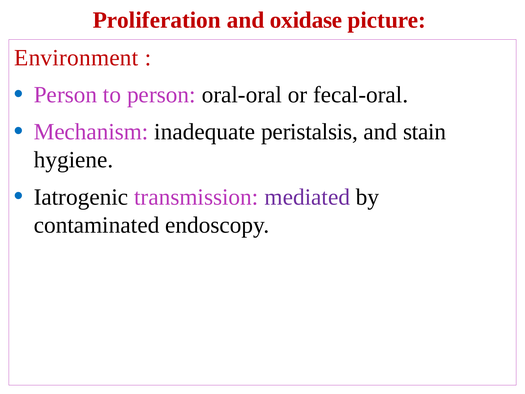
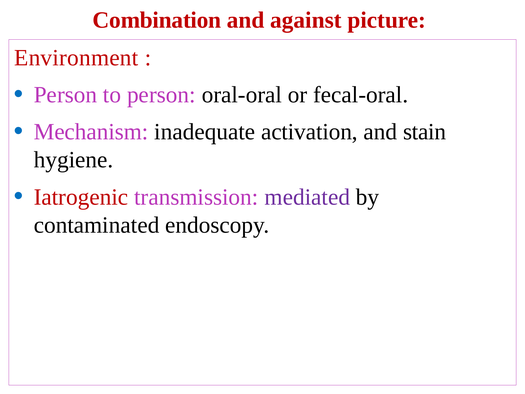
Proliferation: Proliferation -> Combination (157, 20)
oxidase: oxidase -> against (306, 20)
peristalsis: peristalsis -> activation (309, 132)
Iatrogenic colour: black -> red (81, 197)
